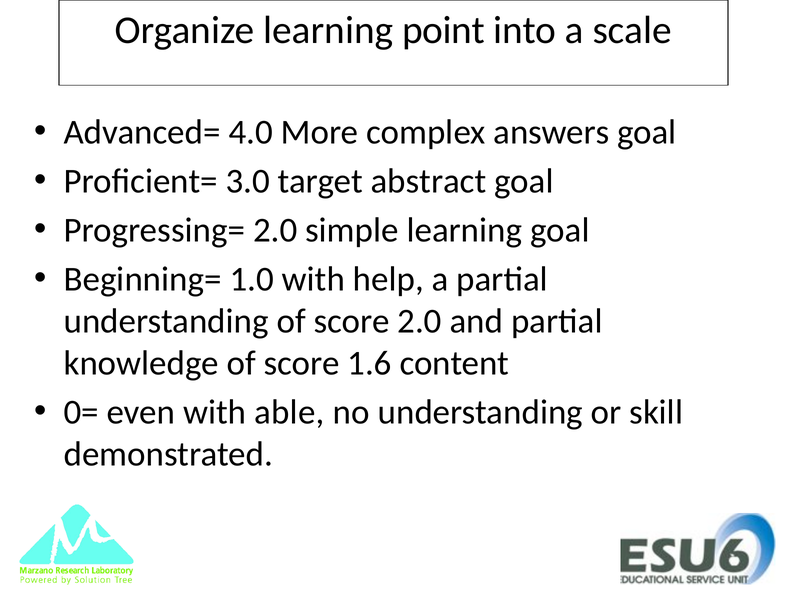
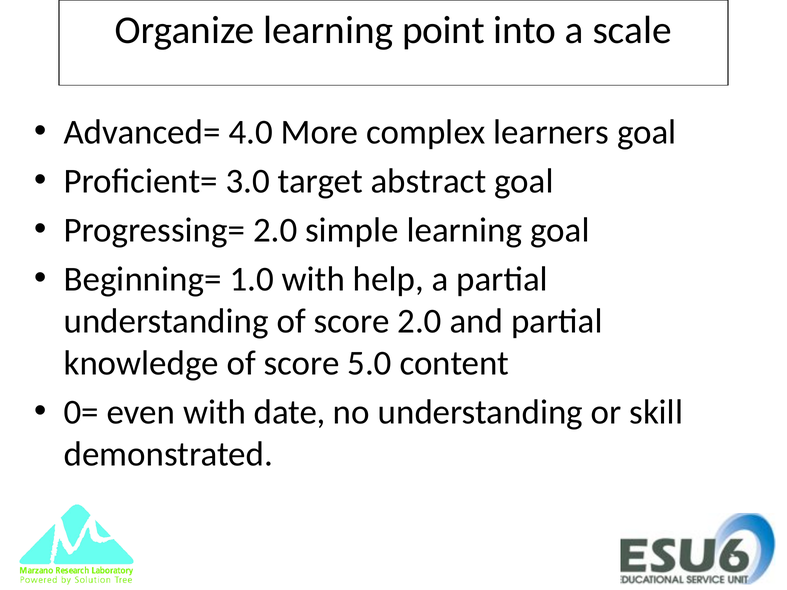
answers: answers -> learners (551, 132)
1.6: 1.6 -> 5.0 (369, 363)
able: able -> date (290, 412)
